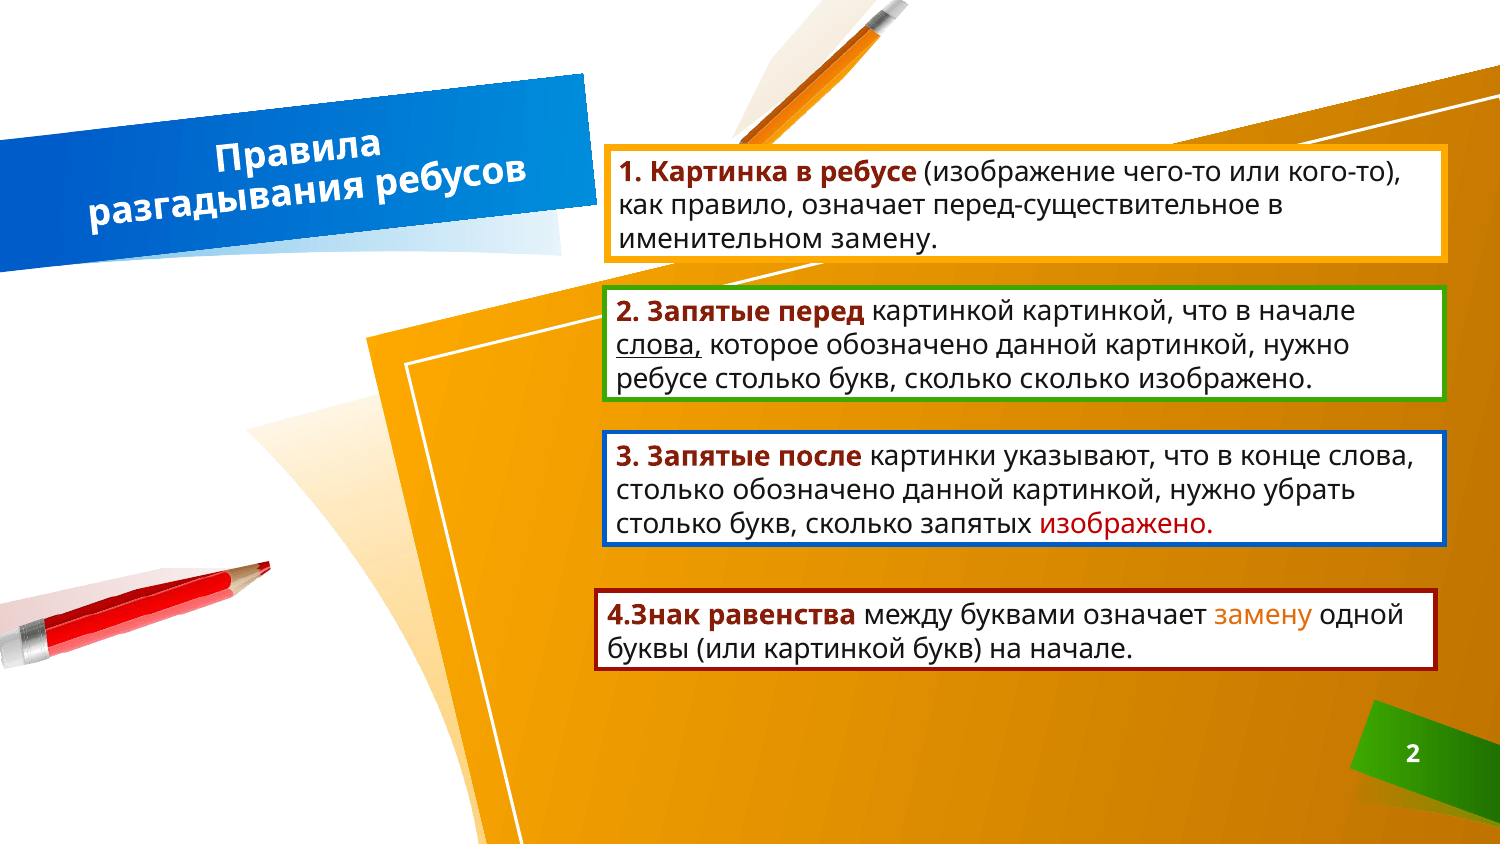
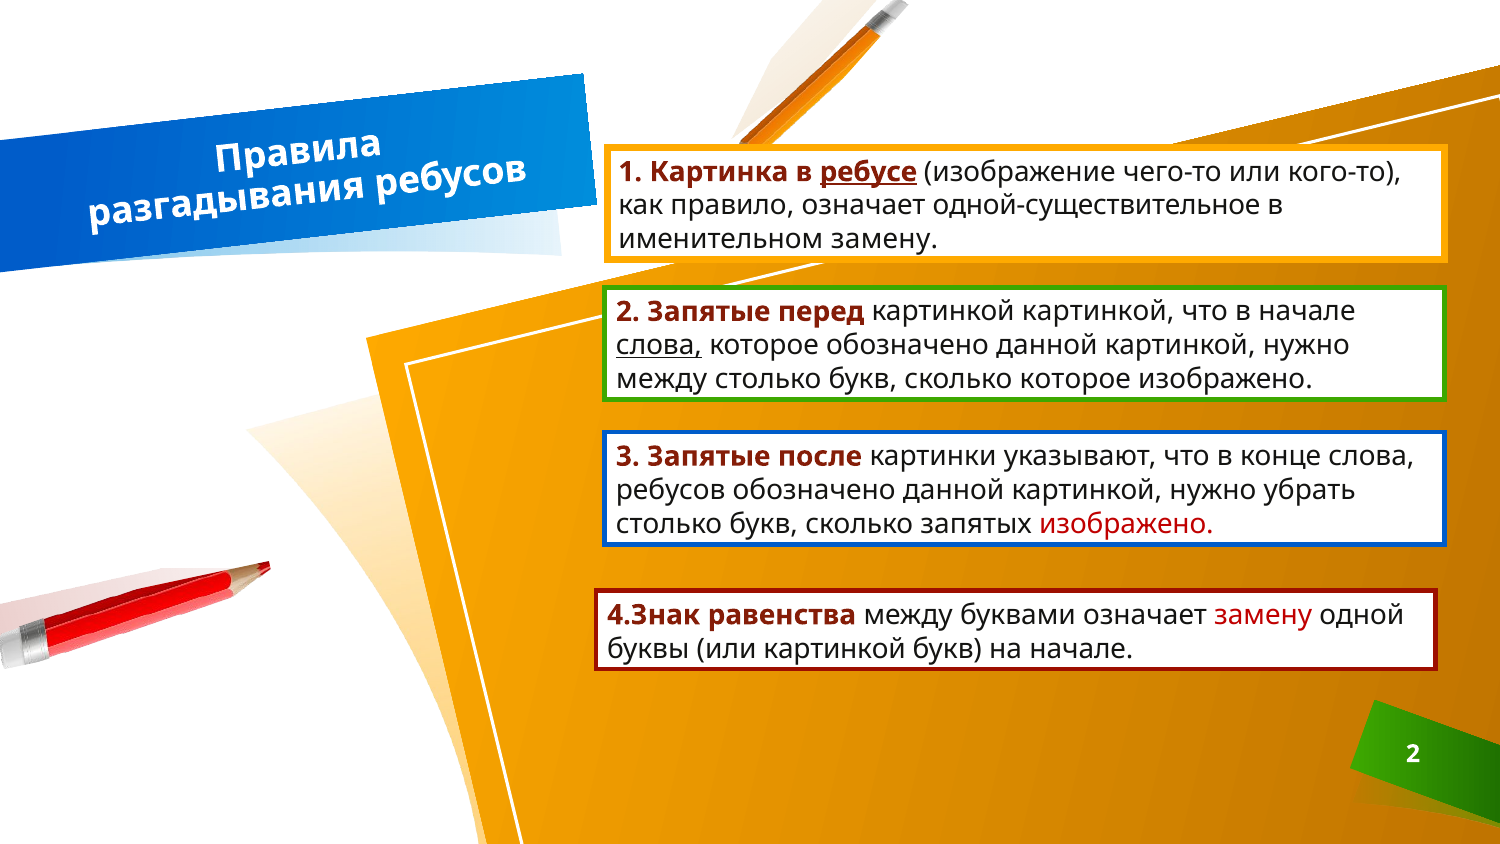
ребусе underline: none -> present (868, 172)
перед-существительное: перед-существительное -> одной-существительное (1096, 206)
ребусе: ребусе -> между (662, 379)
сколько сколько: сколько -> которое (1075, 379)
столько: столько -> ребусов (671, 490)
замену colour: orange -> red (1263, 615)
